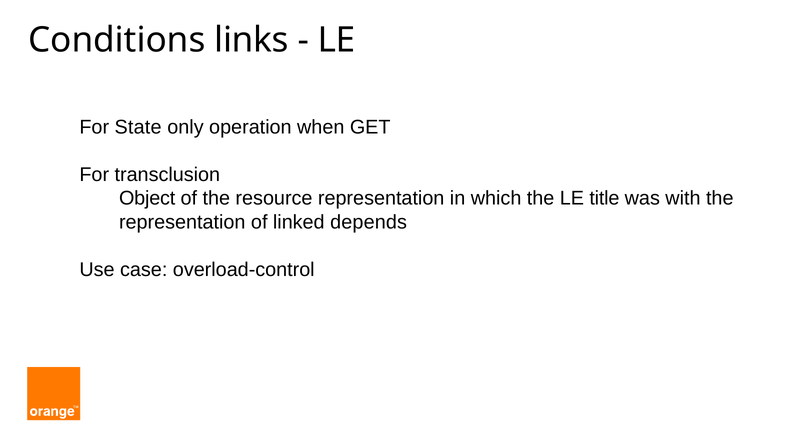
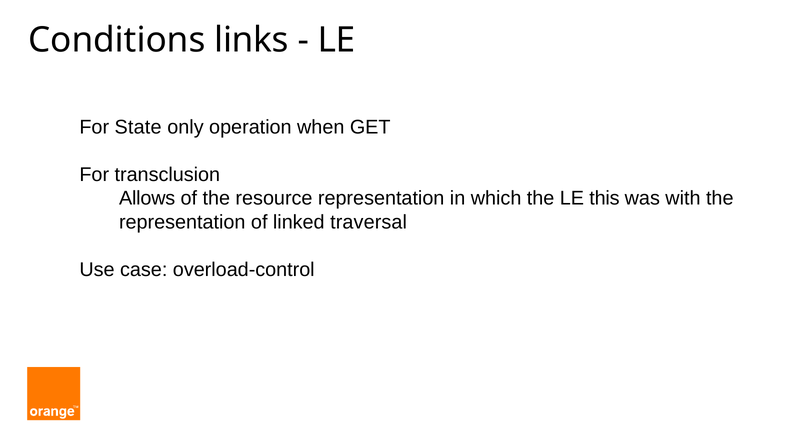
Object: Object -> Allows (147, 198)
title: title -> this (604, 198)
depends: depends -> traversal (369, 222)
